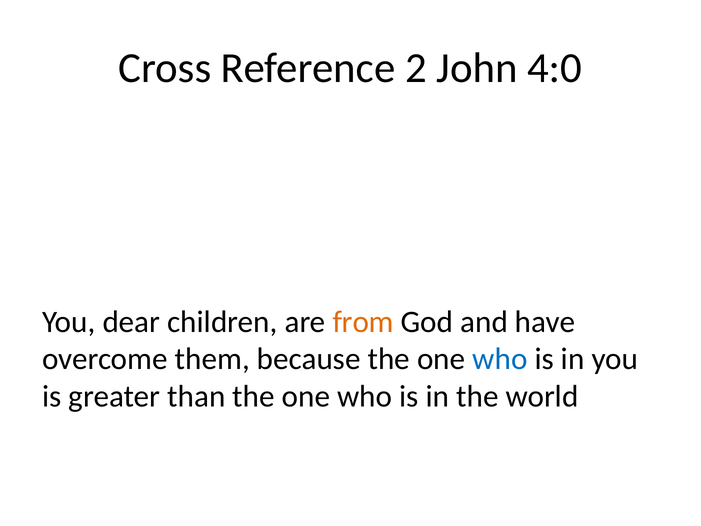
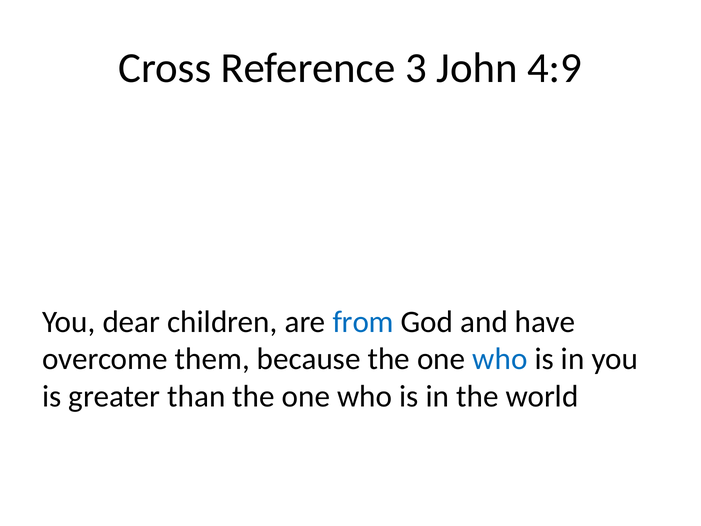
2: 2 -> 3 (416, 68)
4:0: 4:0 -> 4:9 (555, 68)
from colour: orange -> blue (363, 322)
